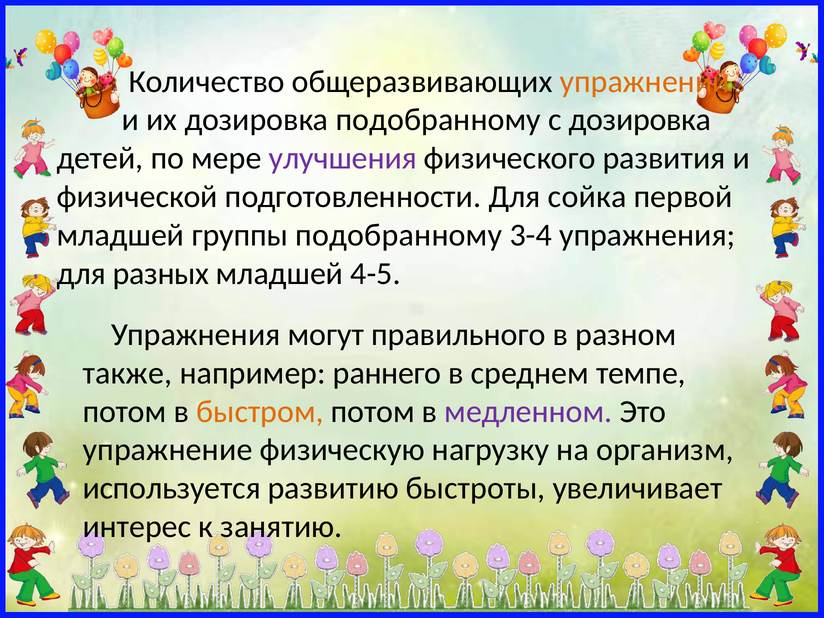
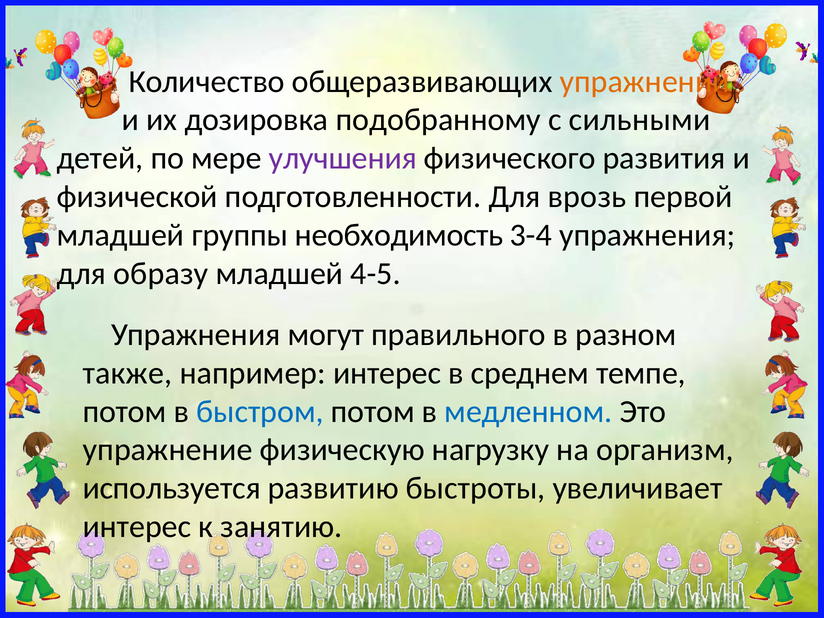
с дозировка: дозировка -> сильными (640, 120)
сойка: сойка -> врозь (587, 197)
группы подобранному: подобранному -> необходимость (399, 235)
разных: разных -> образу (161, 274)
например раннего: раннего -> интерес (387, 373)
быстром colour: orange -> blue (260, 411)
медленном colour: purple -> blue (528, 411)
